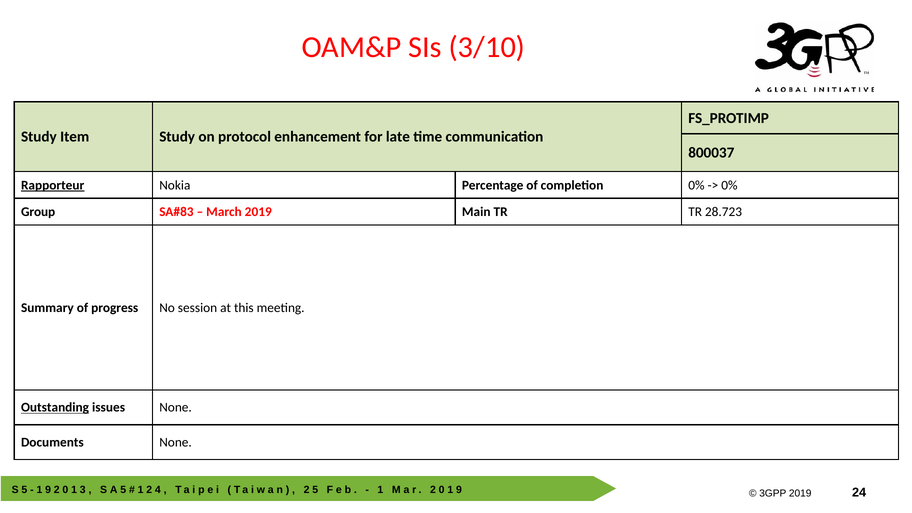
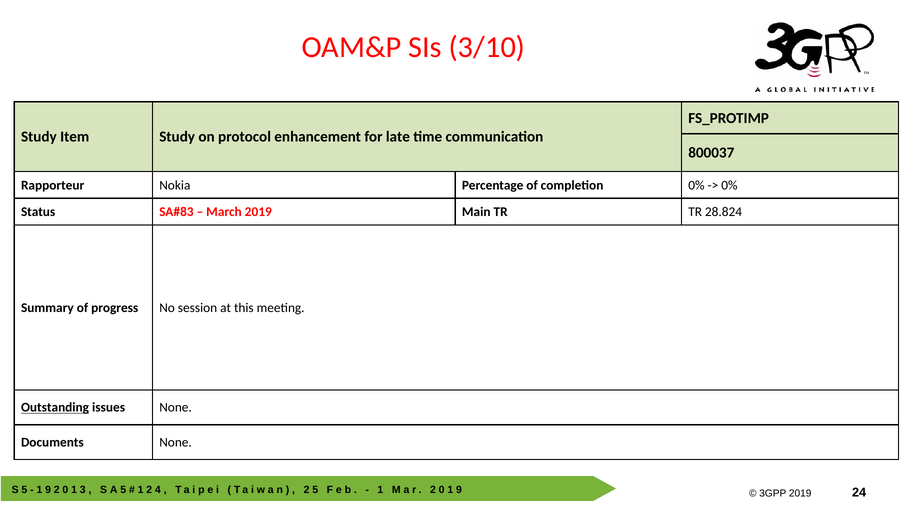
Rapporteur underline: present -> none (53, 185)
Group: Group -> Status (38, 212)
28.723: 28.723 -> 28.824 (724, 212)
